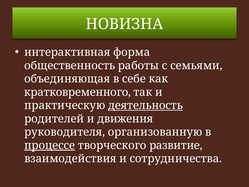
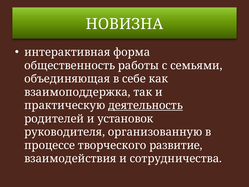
кратковременного: кратковременного -> взаимоподдержка (77, 92)
движения: движения -> установок (125, 119)
процессе underline: present -> none (50, 145)
